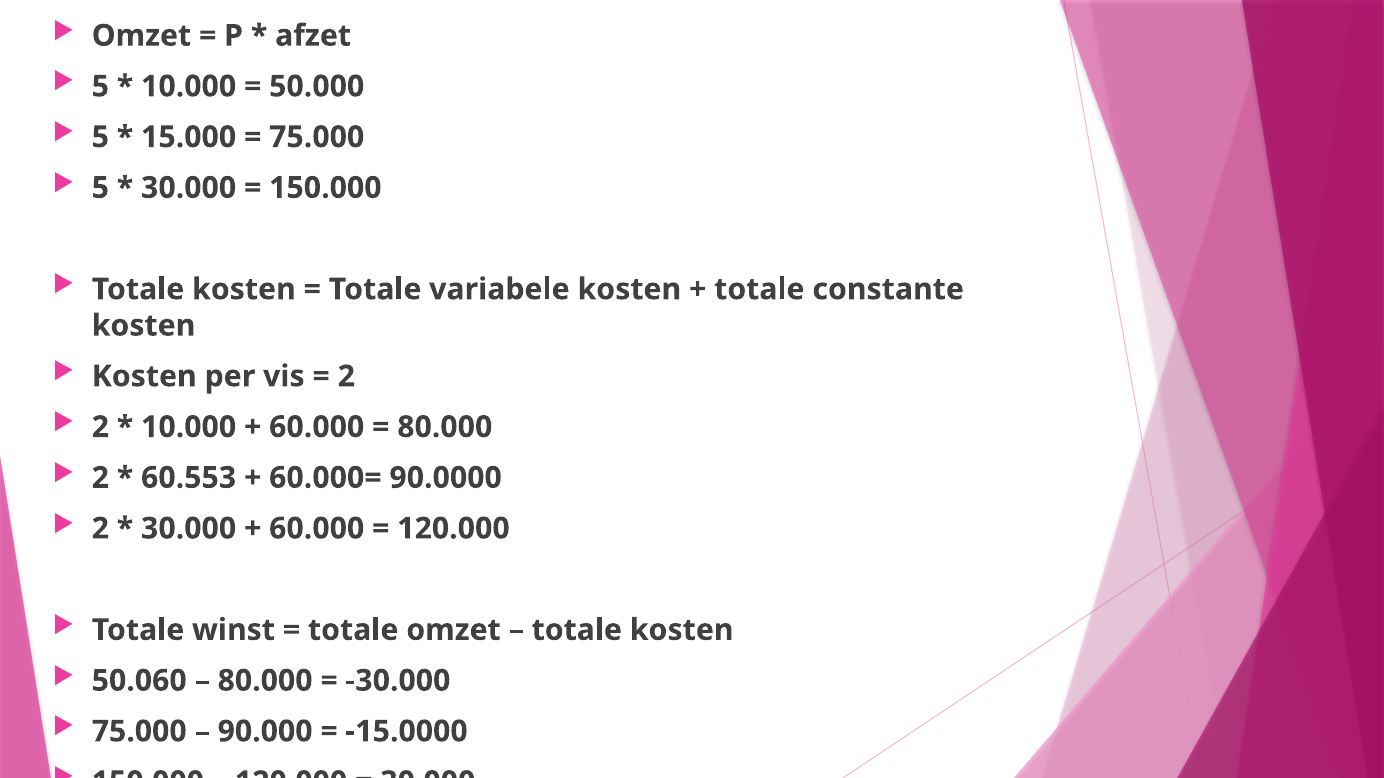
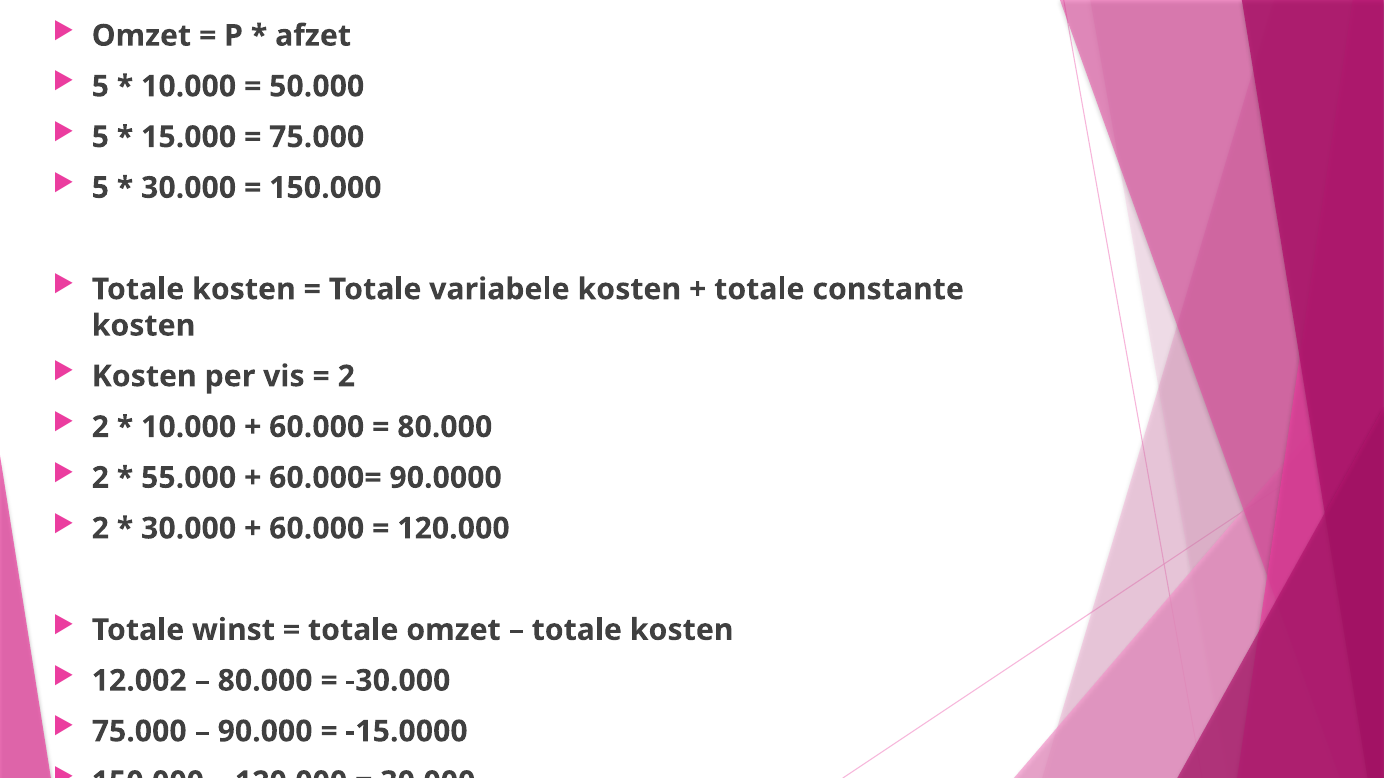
60.553: 60.553 -> 55.000 (189, 478)
50.060: 50.060 -> 12.002 (139, 681)
